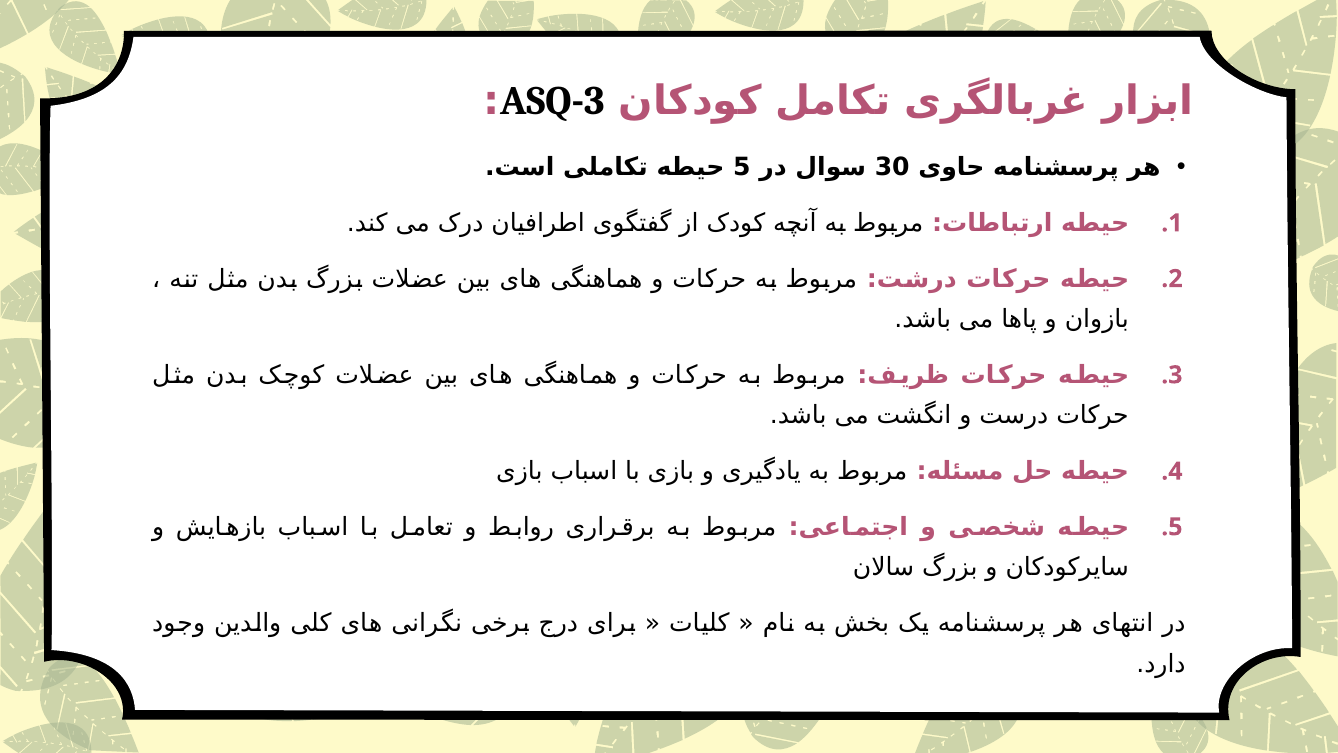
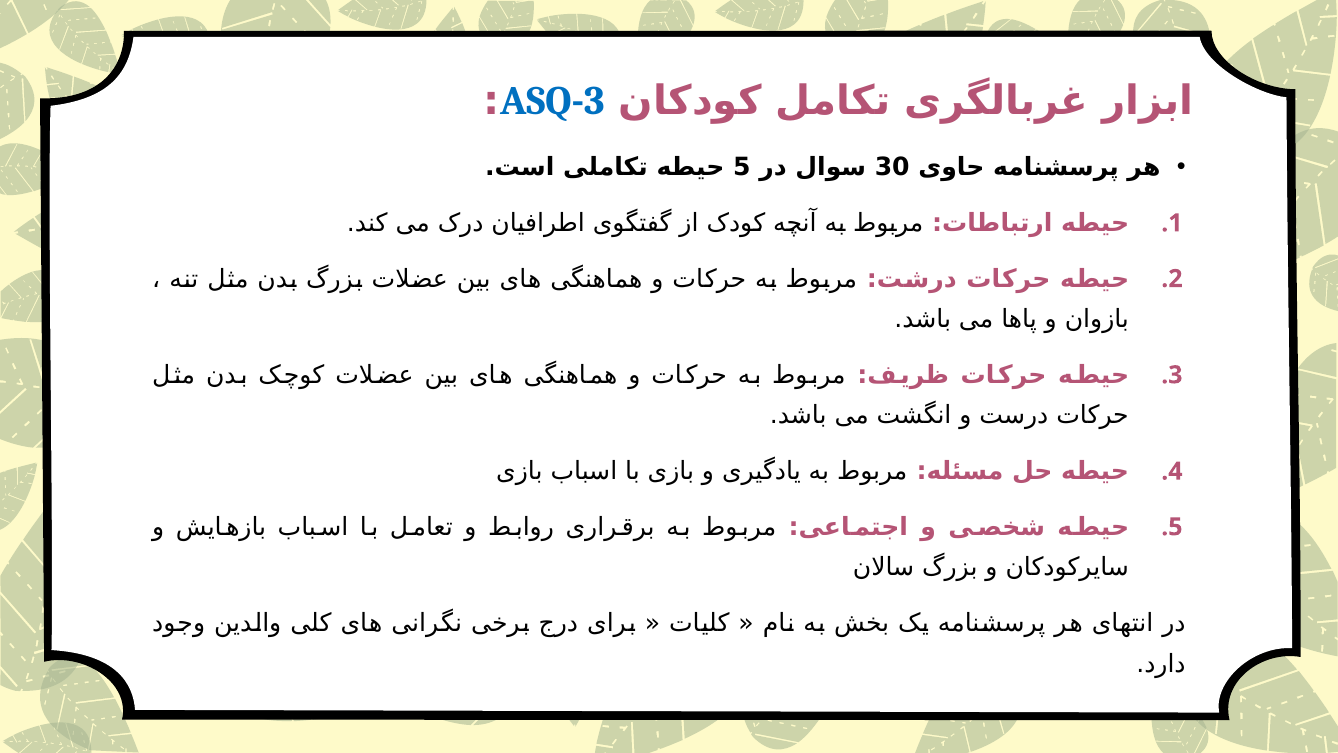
ASQ-3 colour: black -> blue (552, 101)
